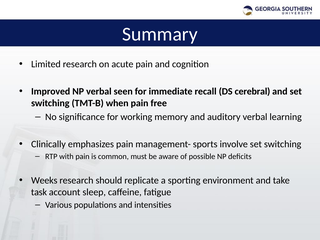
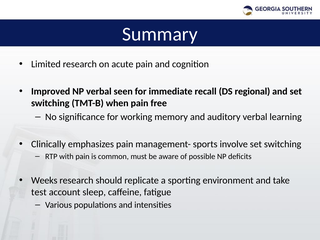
cerebral: cerebral -> regional (252, 91)
task: task -> test (39, 192)
